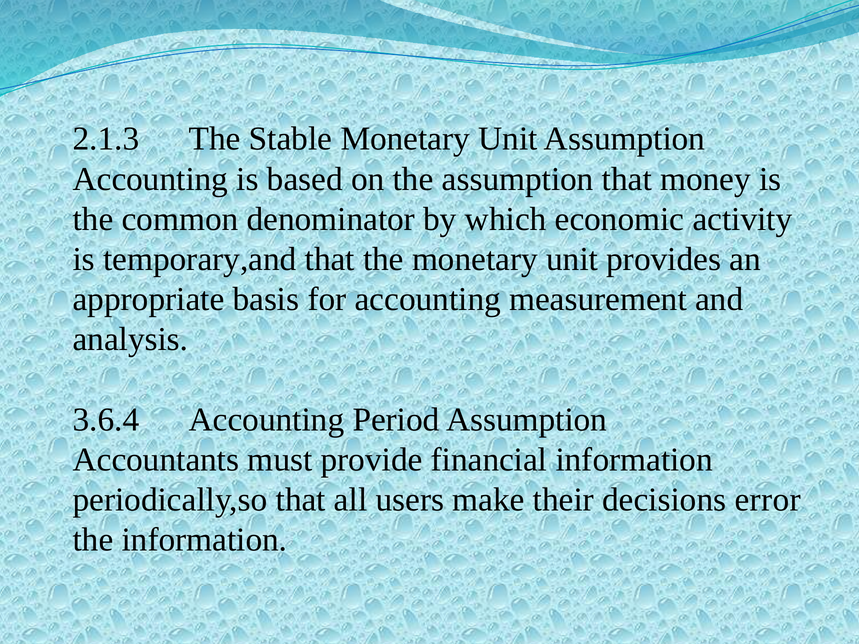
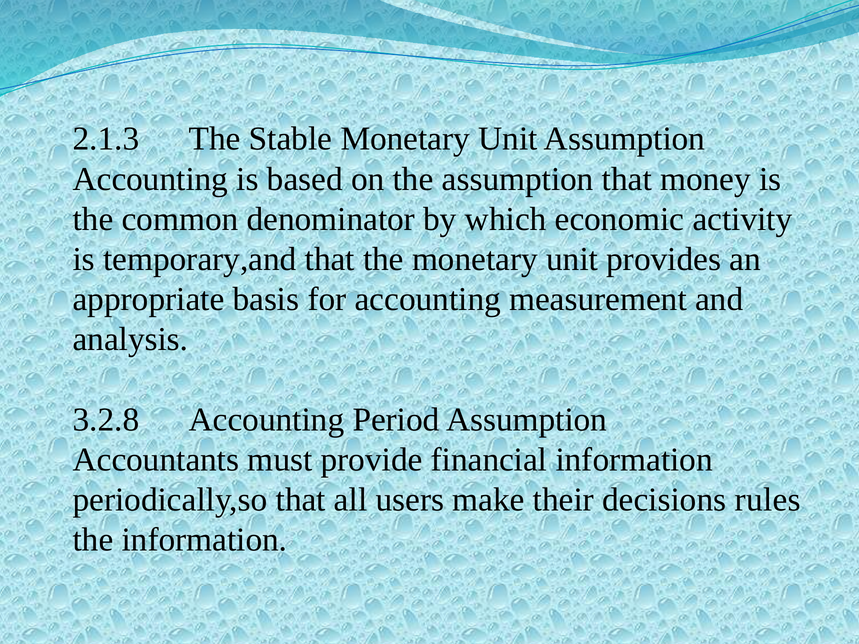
3.6.4: 3.6.4 -> 3.2.8 (106, 420)
error: error -> rules (768, 500)
